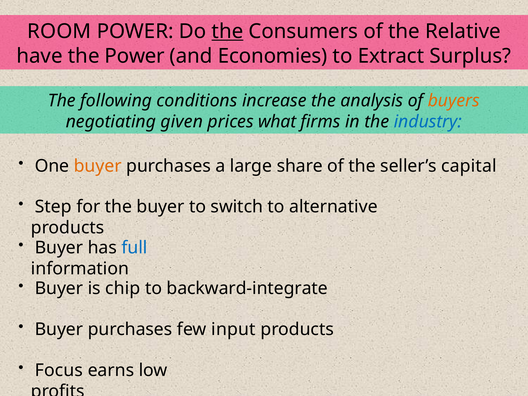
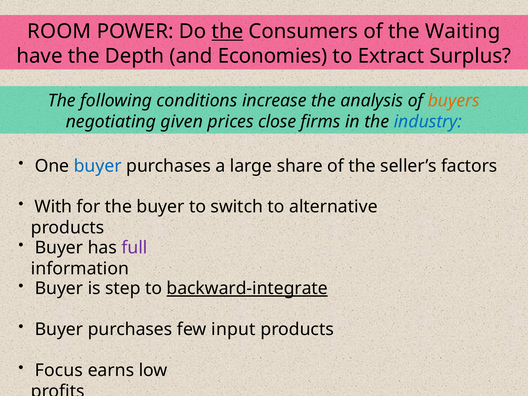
Relative: Relative -> Waiting (463, 31)
the Power: Power -> Depth (135, 56)
what: what -> close (277, 122)
buyer colour: orange -> blue (98, 166)
capital: capital -> factors (469, 166)
Step: Step -> With (53, 207)
full colour: blue -> purple (134, 248)
chip: chip -> step (123, 288)
backward-integrate underline: none -> present (247, 288)
